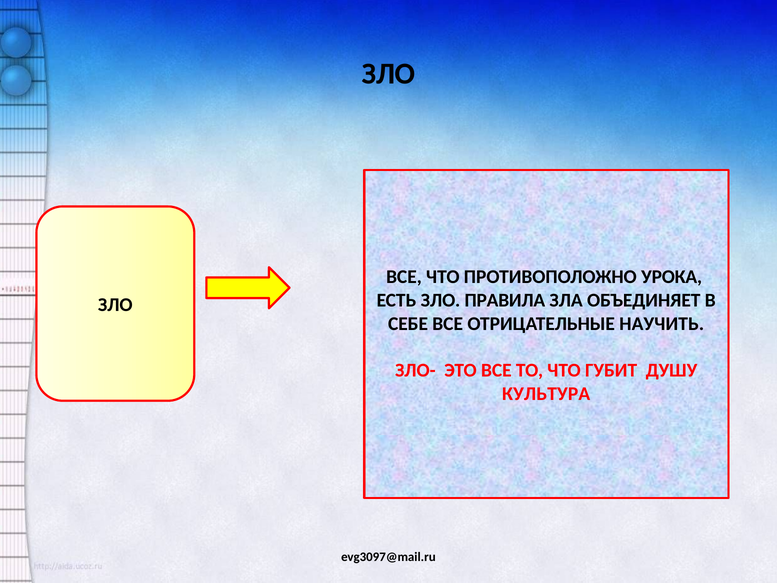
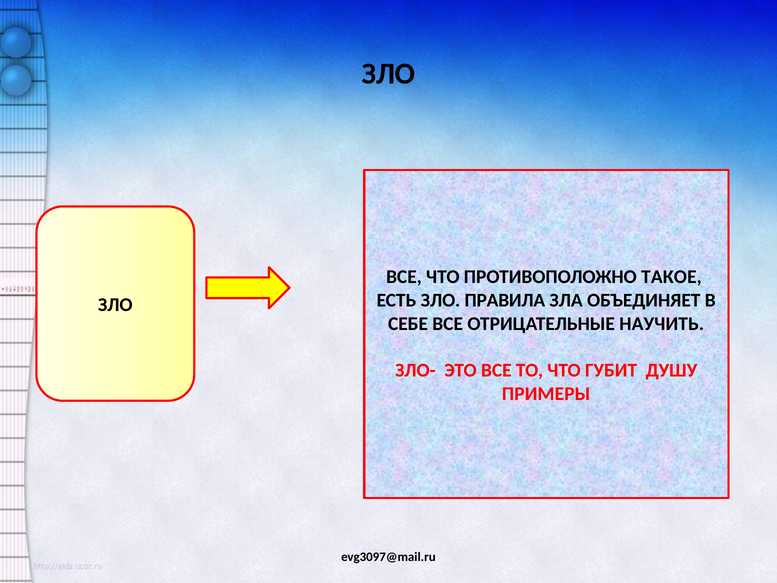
УРОКА: УРОКА -> ТАКОЕ (671, 277)
КУЛЬТУРА: КУЛЬТУРА -> ПРИМЕРЫ (546, 393)
